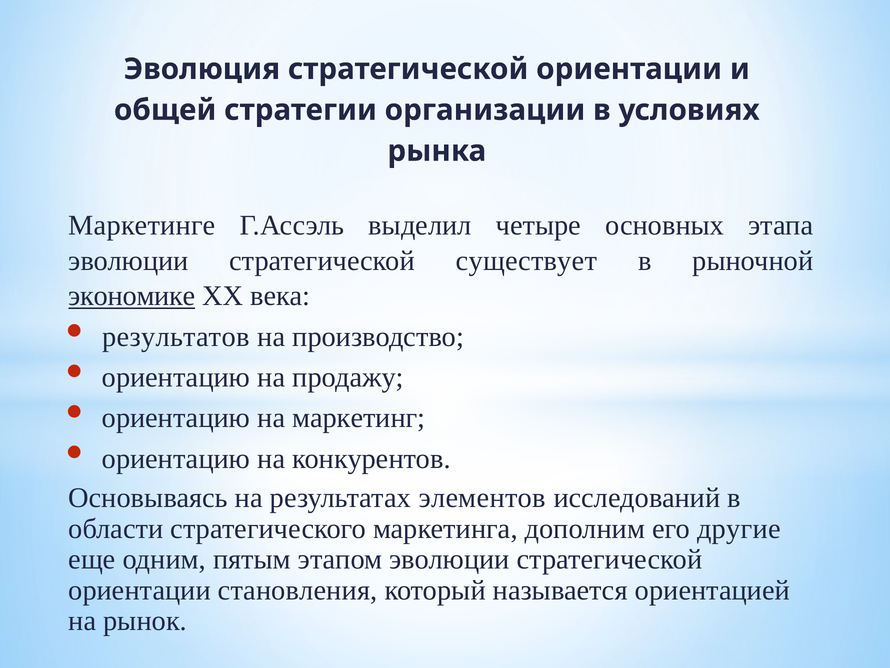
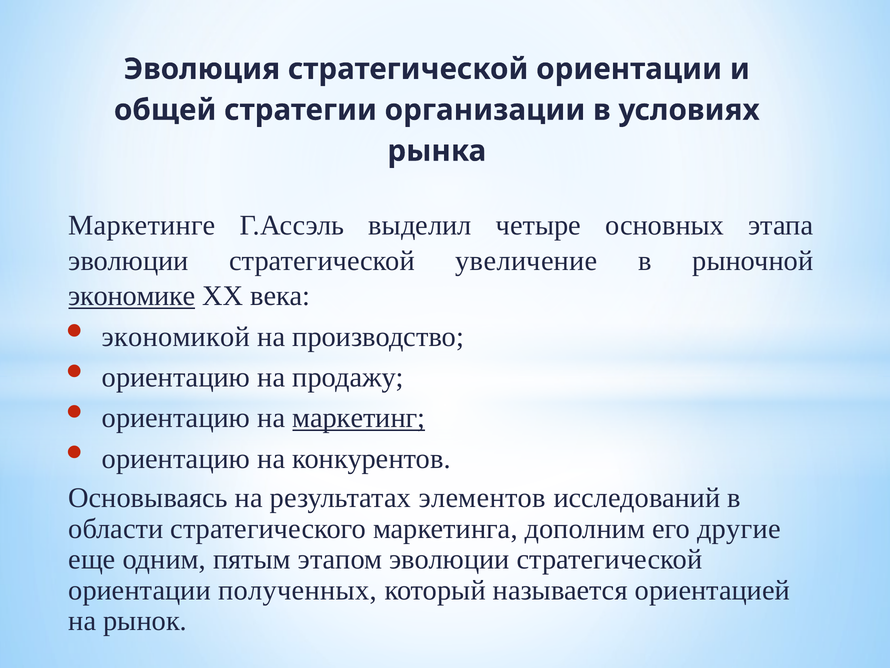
существует: существует -> увеличение (526, 261)
результатов: результатов -> экономикой (176, 336)
маркетинг underline: none -> present (359, 418)
становления: становления -> полученных (298, 590)
